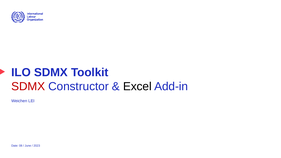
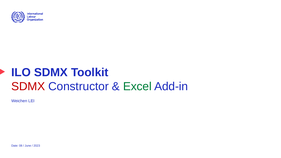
Excel colour: black -> green (137, 86)
